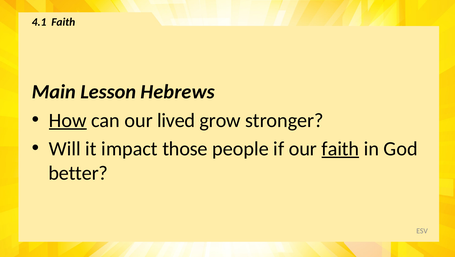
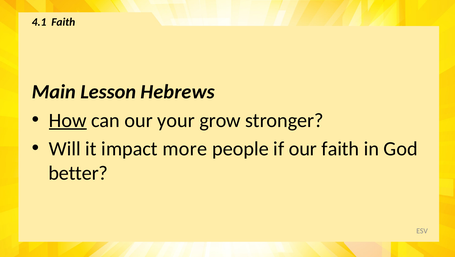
lived: lived -> your (176, 120)
those: those -> more (185, 148)
faith underline: present -> none (340, 148)
